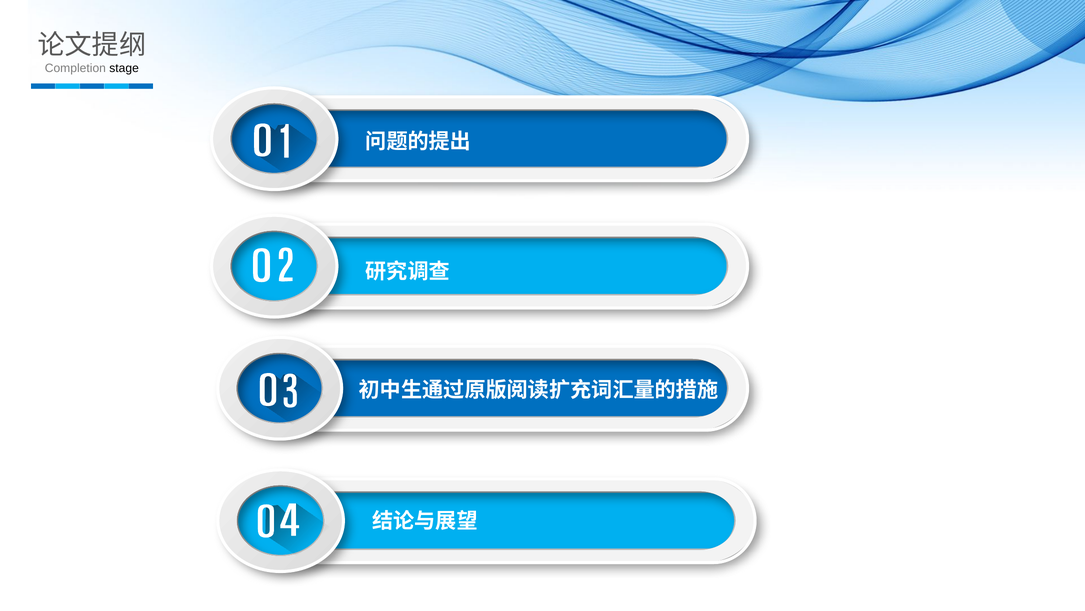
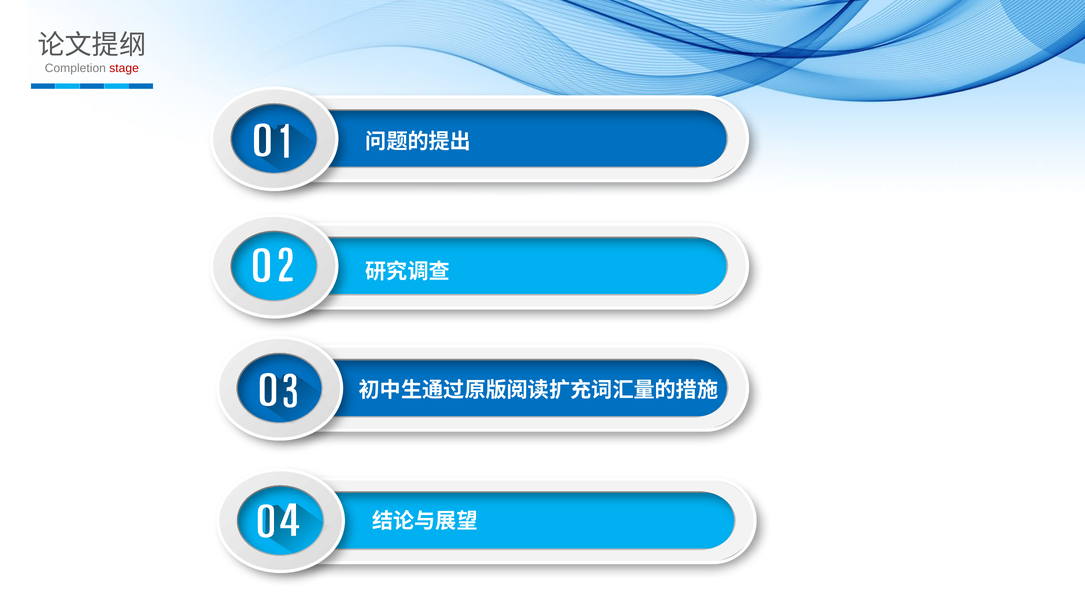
stage colour: black -> red (124, 68)
